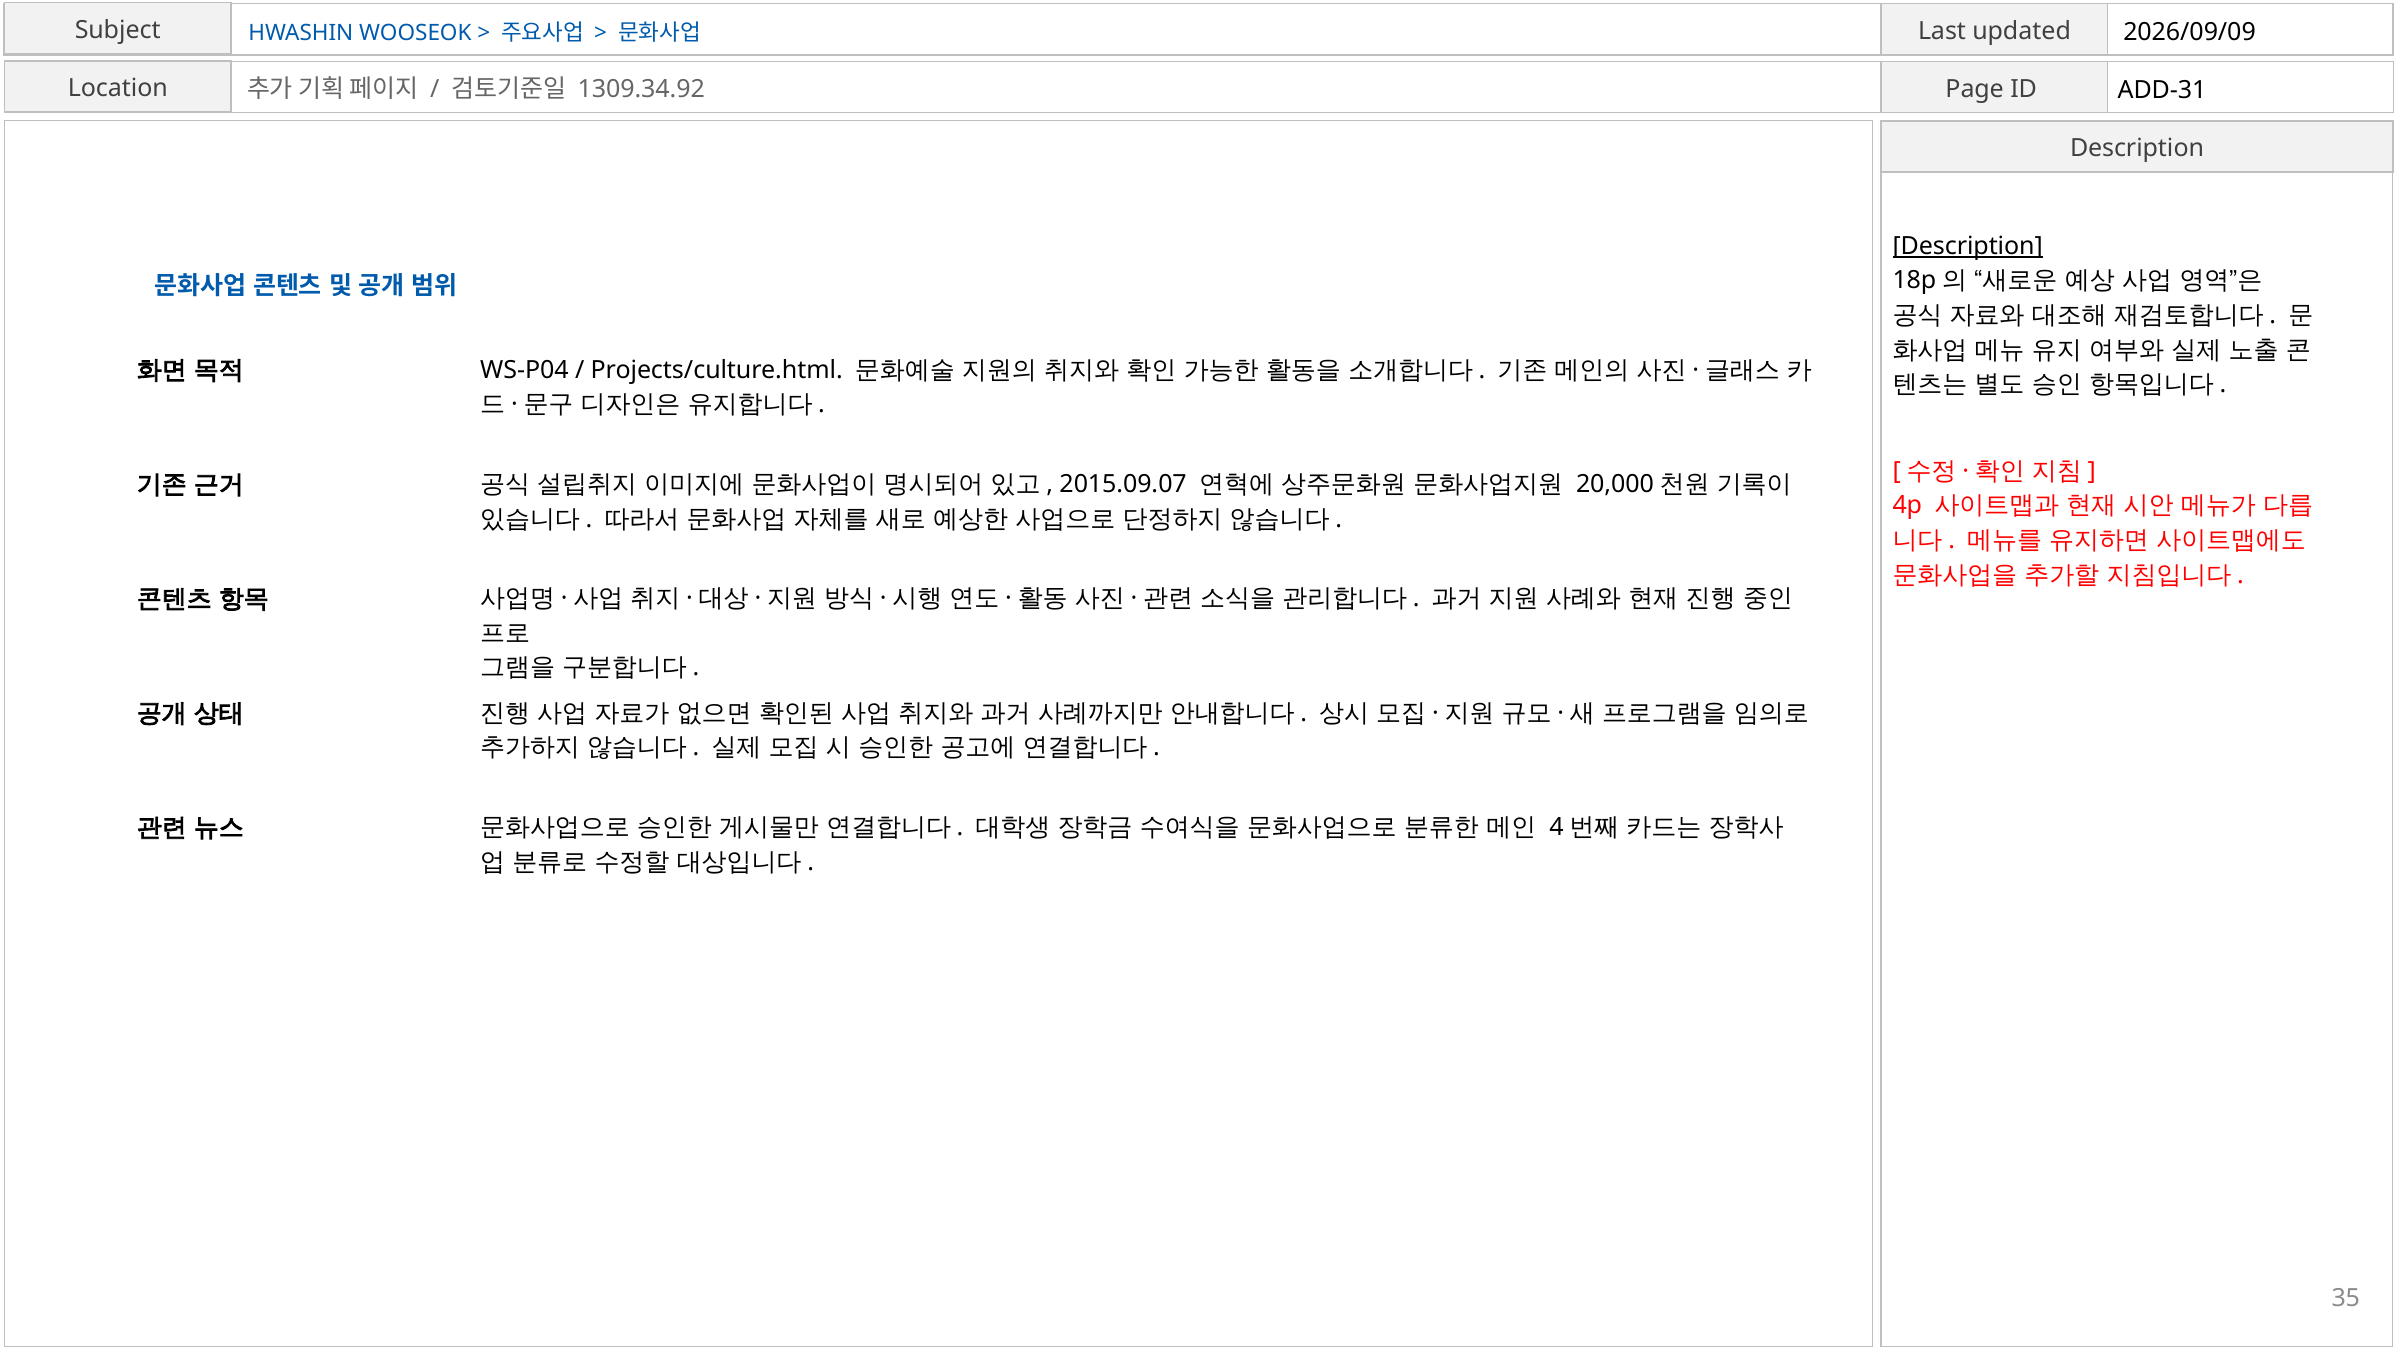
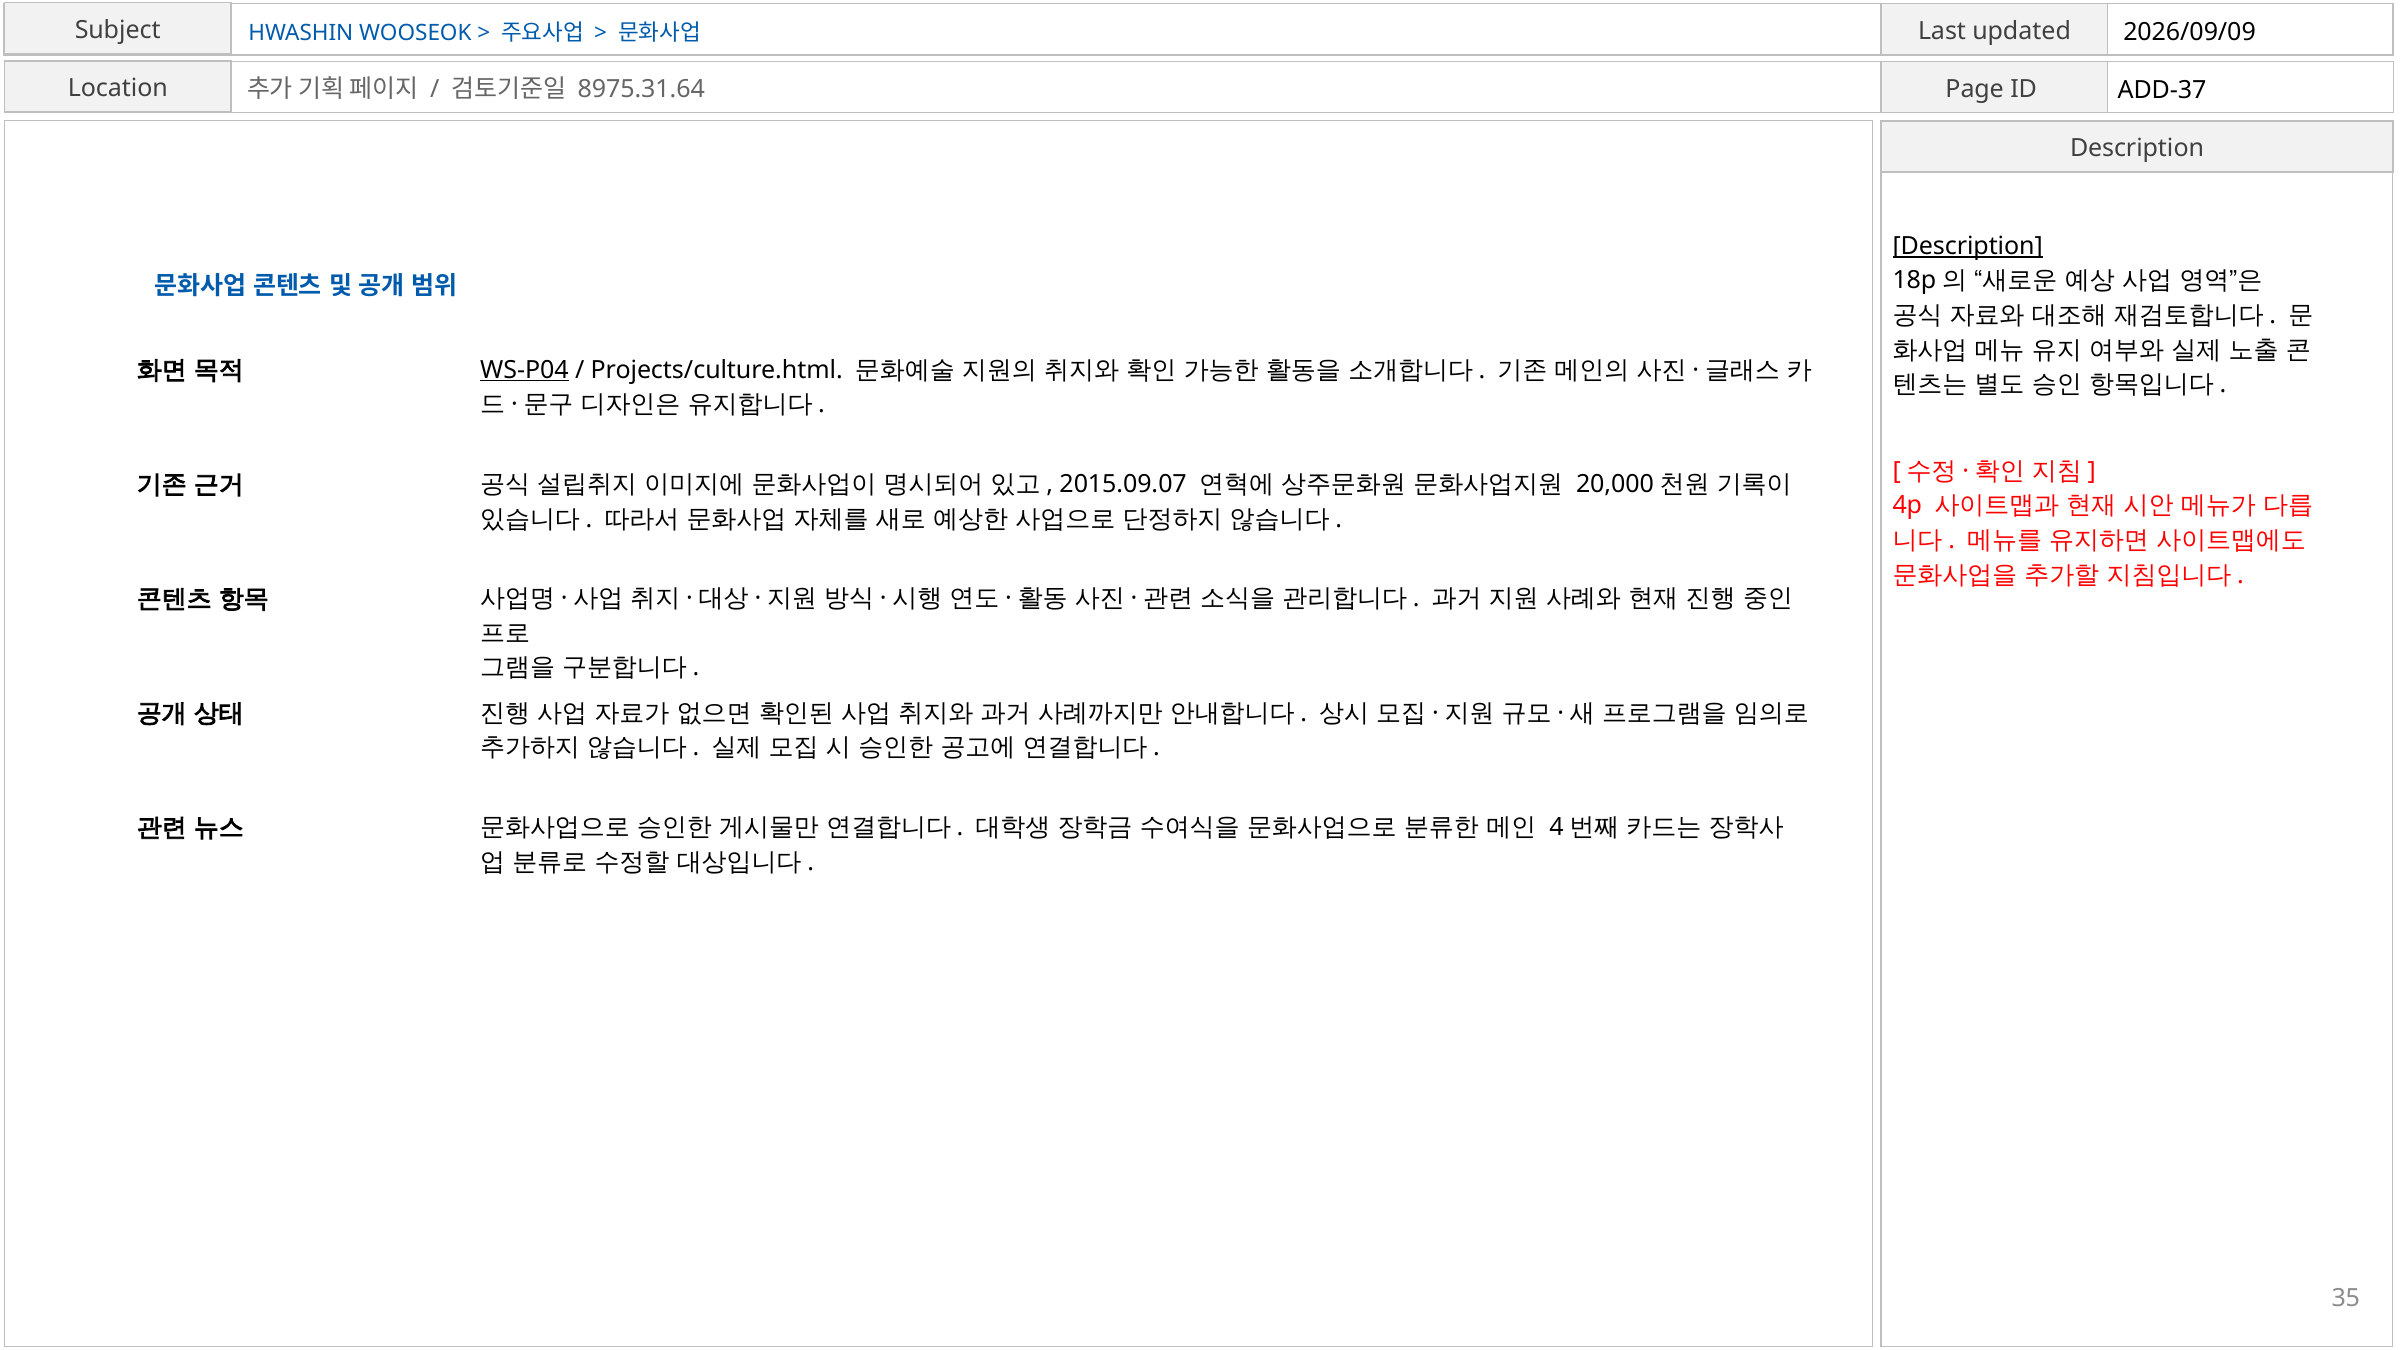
1309.34.92: 1309.34.92 -> 8975.31.64 (641, 89)
ADD-31: ADD-31 -> ADD-37 (2162, 91)
WS-P04 underline: none -> present (524, 370)
